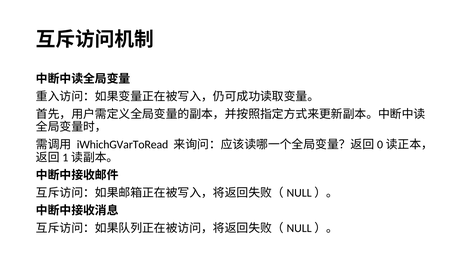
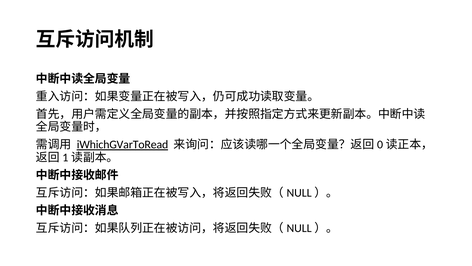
iWhichGVarToRead underline: none -> present (123, 144)
